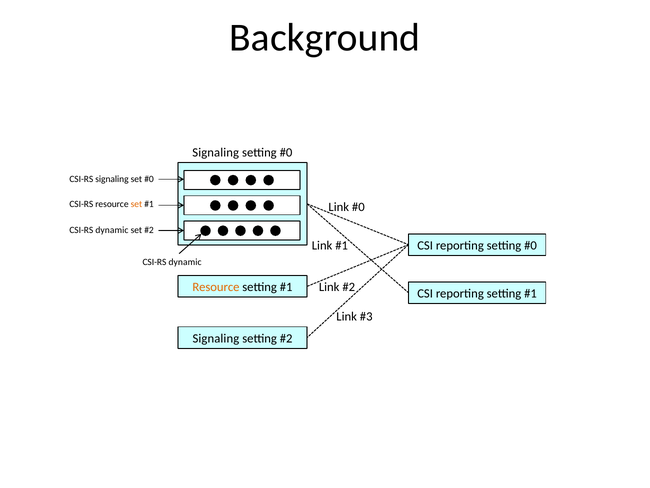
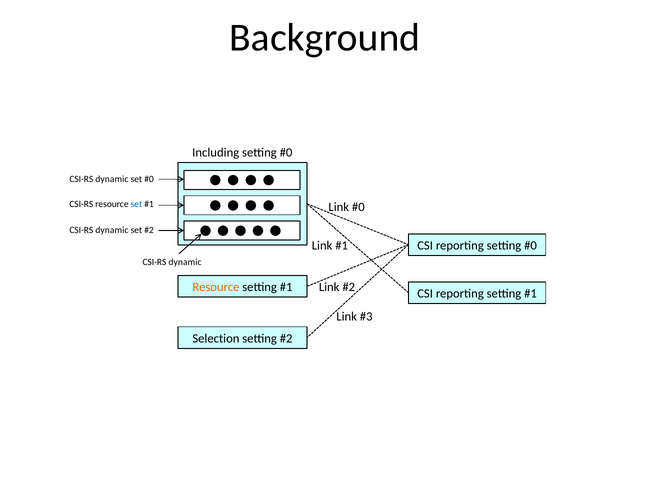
Signaling: Signaling -> Including (216, 153)
signaling: signaling -> dynamic (112, 179)
set colour: orange -> blue (136, 204)
Signaling: Signaling -> Selection (216, 338)
